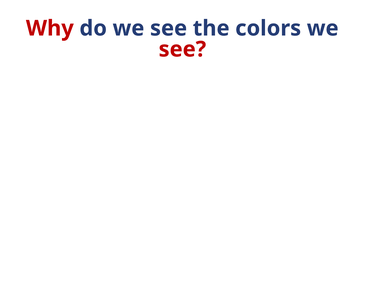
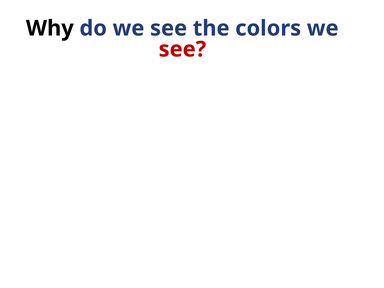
Why colour: red -> black (50, 28)
